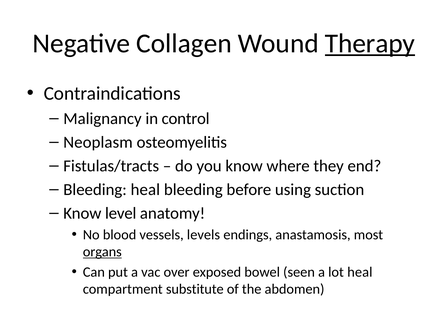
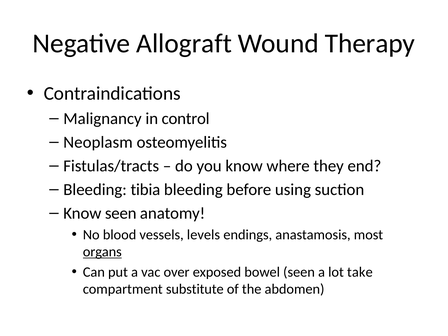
Collagen: Collagen -> Allograft (184, 43)
Therapy underline: present -> none (370, 43)
Bleeding heal: heal -> tibia (145, 190)
Know level: level -> seen (121, 213)
lot heal: heal -> take (360, 272)
